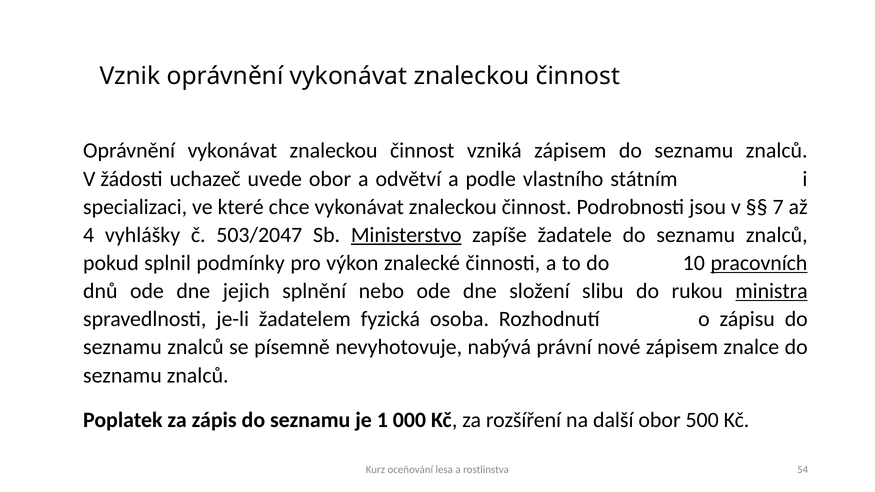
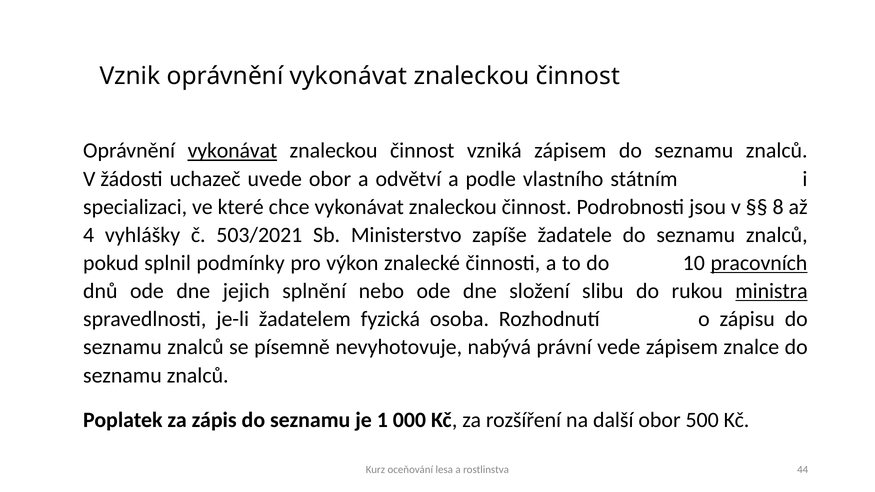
vykonávat underline: none -> present (232, 151)
7: 7 -> 8 (778, 207)
503/2047: 503/2047 -> 503/2021 (259, 235)
Ministerstvo underline: present -> none (406, 235)
nové: nové -> vede (619, 347)
54: 54 -> 44 (803, 470)
